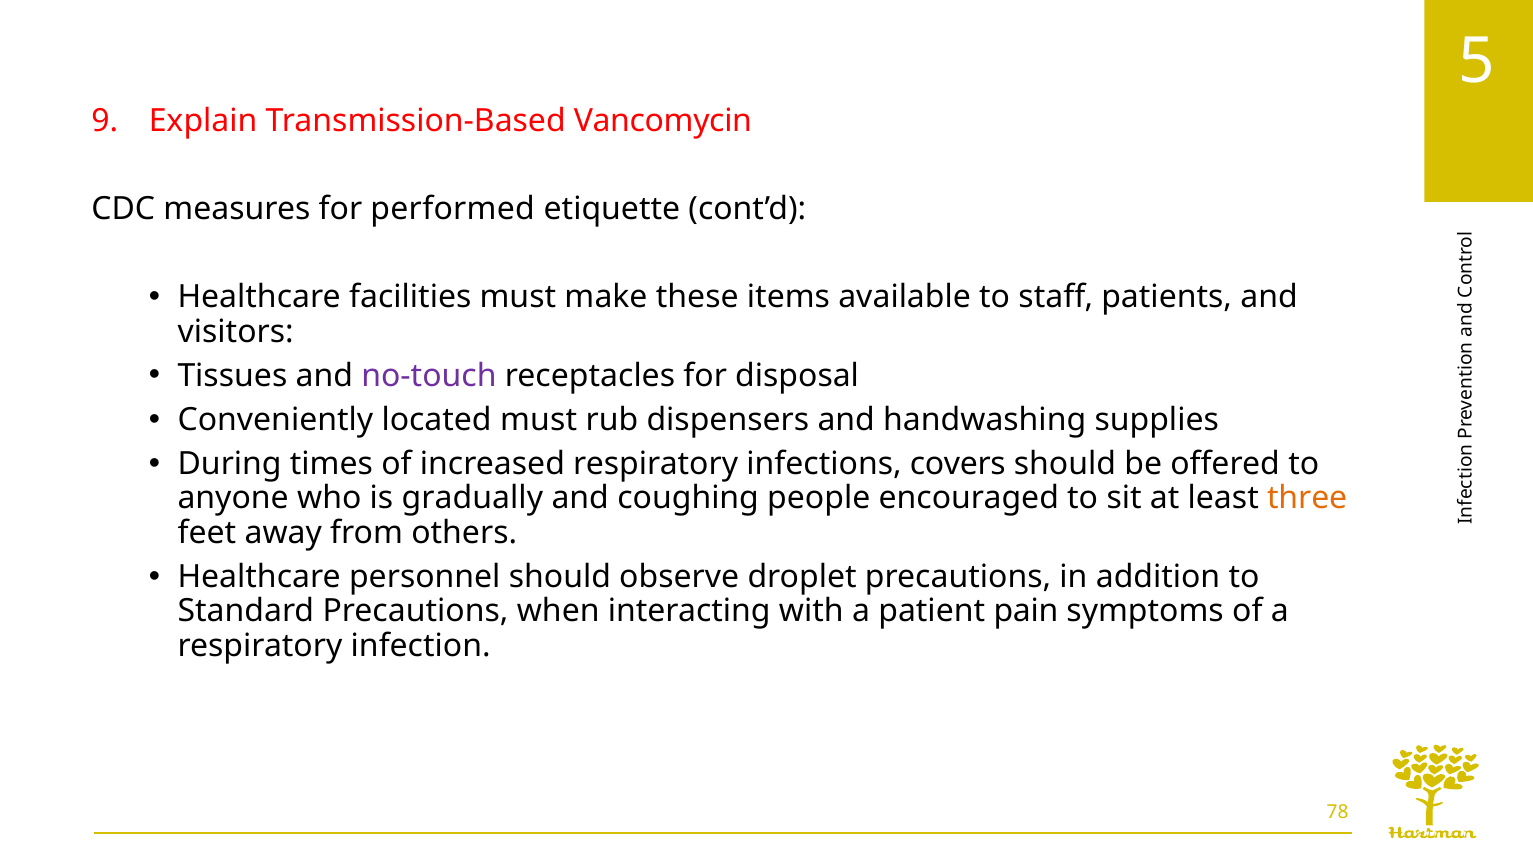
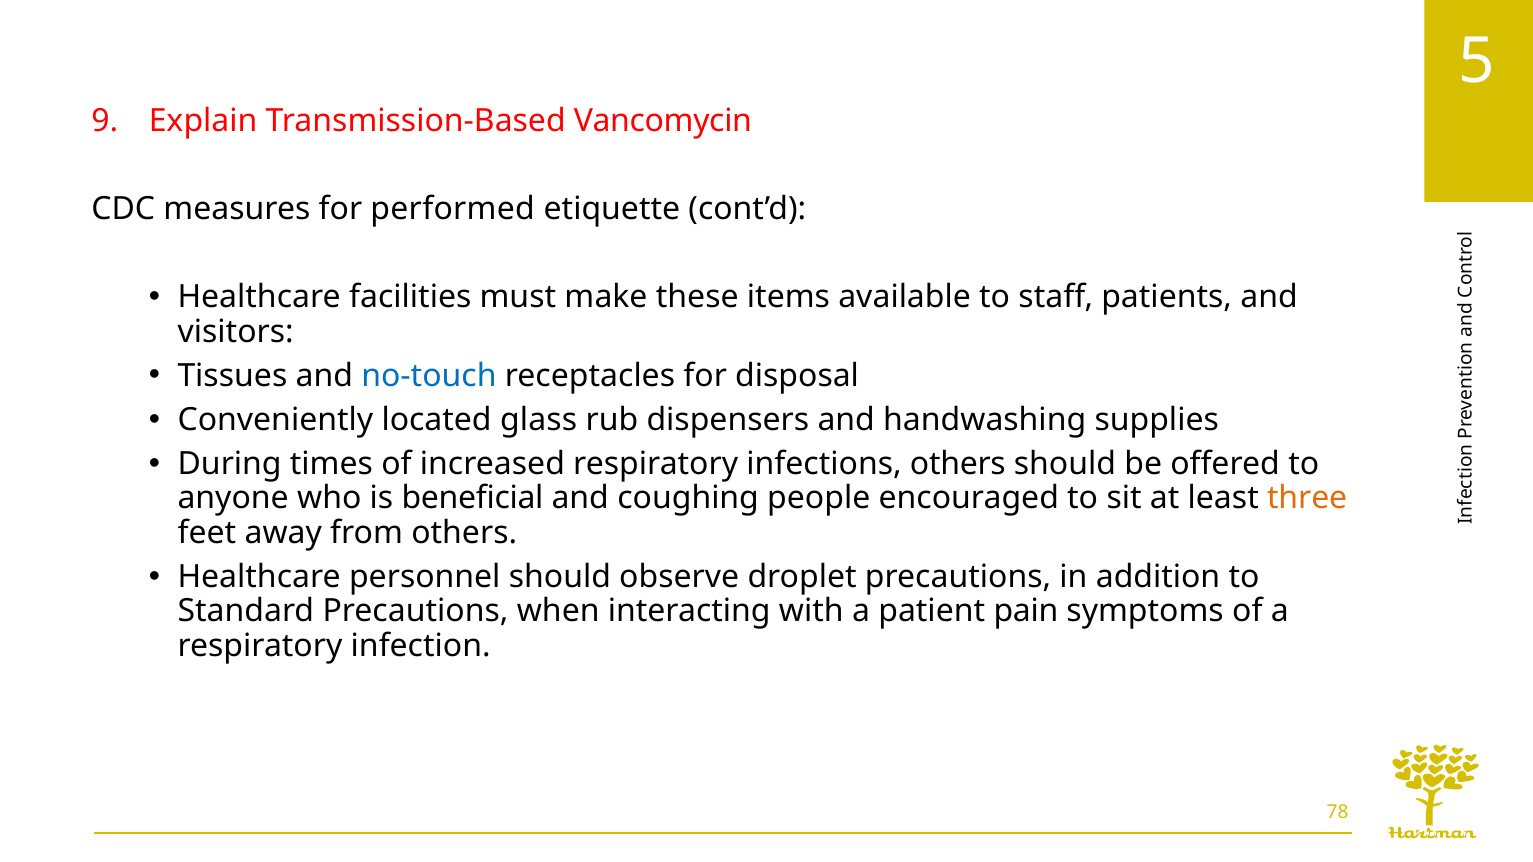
no-touch colour: purple -> blue (429, 376)
located must: must -> glass (539, 420)
infections covers: covers -> others (958, 464)
gradually: gradually -> beneficial (473, 499)
